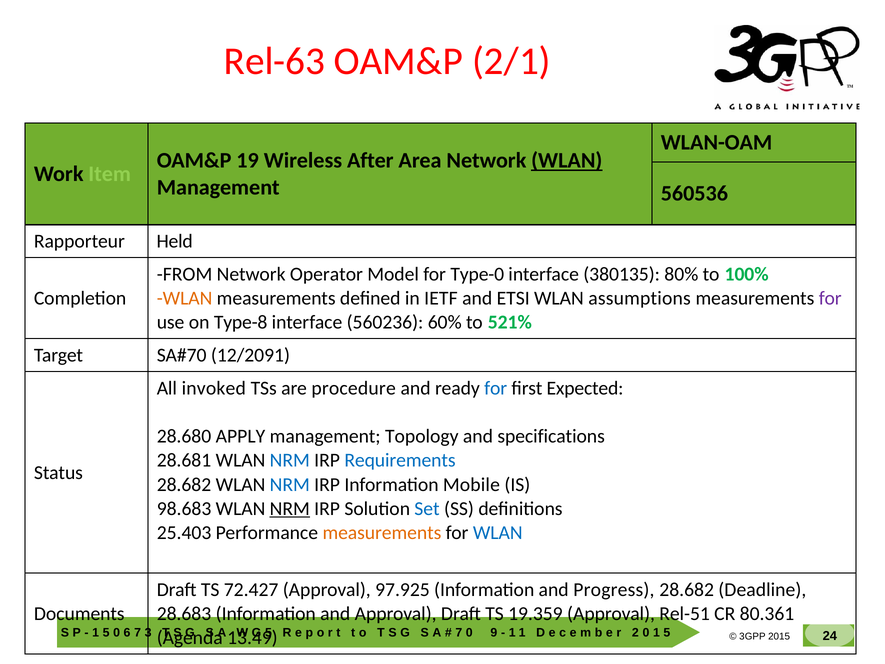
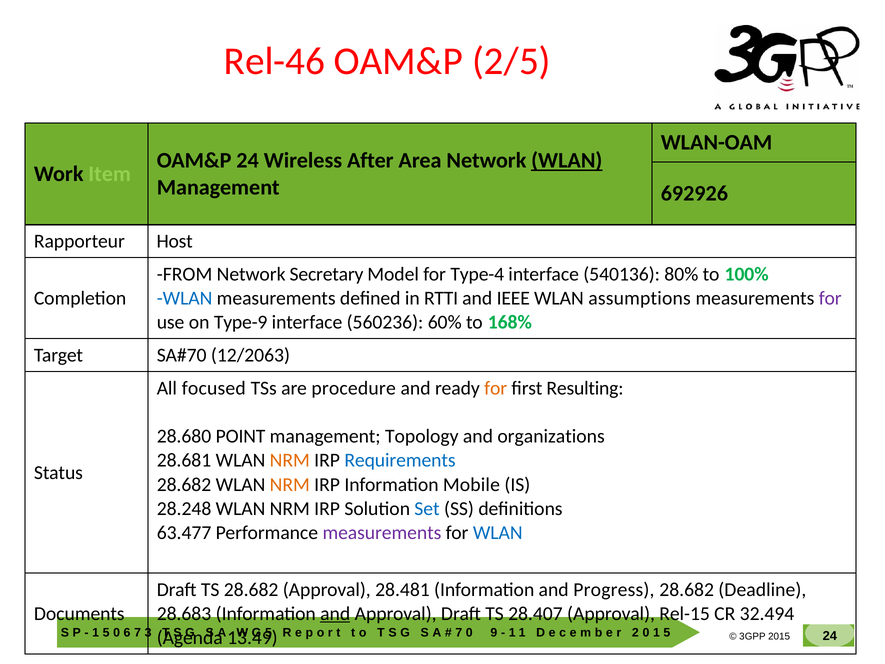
Rel-63: Rel-63 -> Rel-46 (275, 61)
2/1: 2/1 -> 2/5 (511, 61)
OAM&P 19: 19 -> 24 (248, 161)
560536: 560536 -> 692926 (694, 193)
Held: Held -> Host (175, 241)
Operator: Operator -> Secretary (327, 274)
Type-0: Type-0 -> Type-4 (477, 274)
380135: 380135 -> 540136 (622, 274)
WLAN colour: orange -> blue (185, 298)
IETF: IETF -> RTTI (441, 298)
ETSI: ETSI -> IEEE (513, 298)
Type-8: Type-8 -> Type-9 (241, 322)
521%: 521% -> 168% (510, 322)
12/2091: 12/2091 -> 12/2063 (250, 355)
invoked: invoked -> focused (214, 388)
for colour: blue -> orange (496, 388)
Expected: Expected -> Resulting (585, 388)
APPLY: APPLY -> POINT (241, 436)
specifications: specifications -> organizations (551, 436)
NRM colour: blue -> orange (290, 460)
NRM colour: blue -> orange (290, 484)
98.683: 98.683 -> 28.248 (184, 508)
NRM underline: present -> none (290, 508)
25.403: 25.403 -> 63.477 (184, 532)
measurements colour: orange -> purple (382, 532)
TS 72.427: 72.427 -> 28.682 (251, 589)
97.925: 97.925 -> 28.481 (402, 589)
and underline: none -> present (335, 613)
19.359: 19.359 -> 28.407 (535, 613)
Rel-51: Rel-51 -> Rel-15 (685, 613)
80.361: 80.361 -> 32.494 (767, 613)
